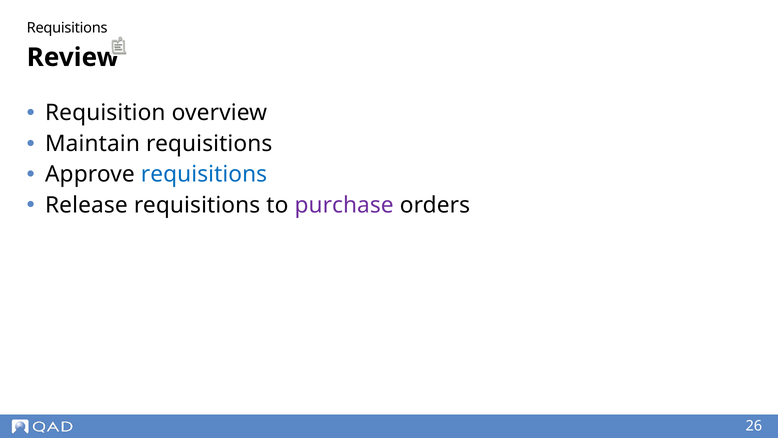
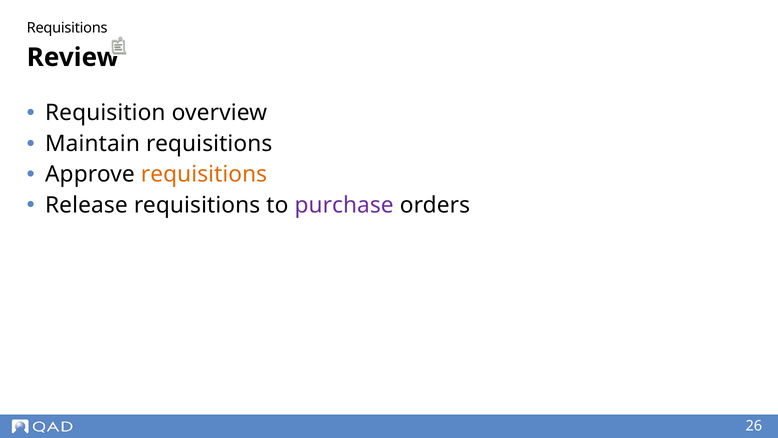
requisitions colour: blue -> orange (204, 174)
